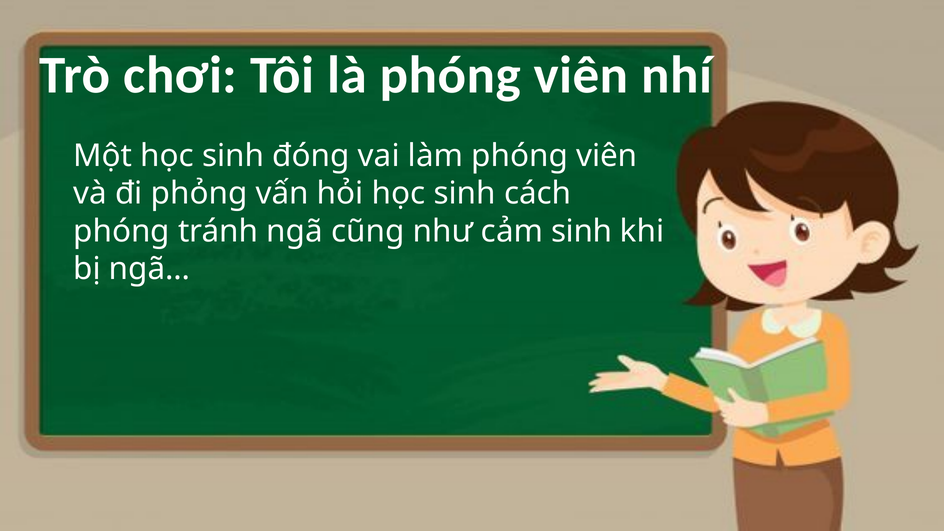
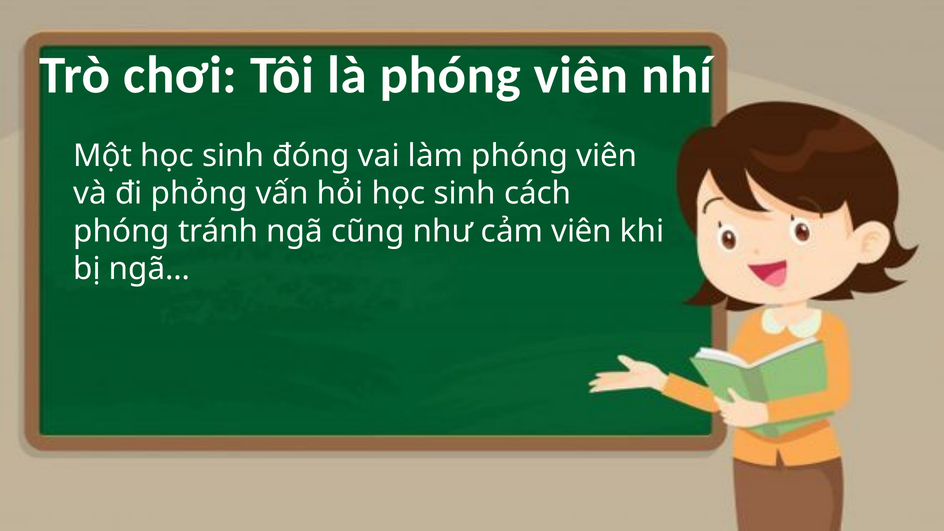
cảm sinh: sinh -> viên (582, 231)
